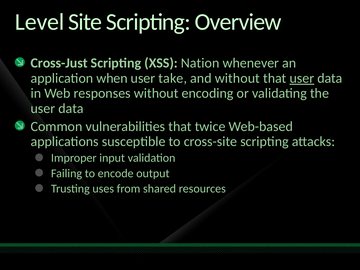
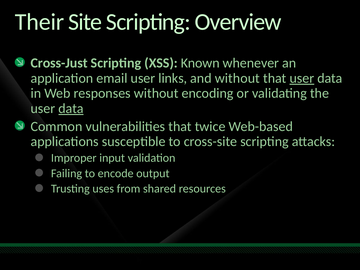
Level: Level -> Their (40, 22)
Nation: Nation -> Known (200, 63)
when: when -> email (112, 78)
take: take -> links (173, 78)
data underline: none -> present (71, 108)
